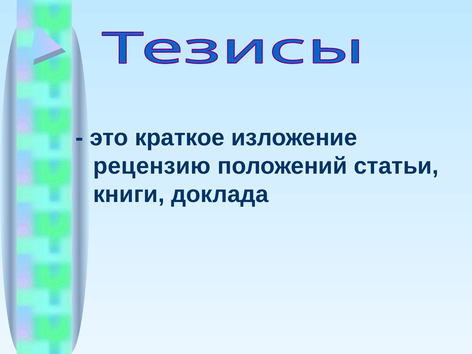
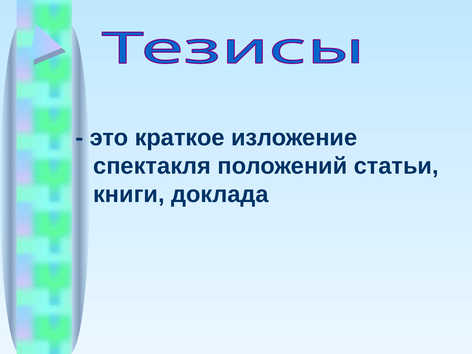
рецензию: рецензию -> спектакля (152, 166)
